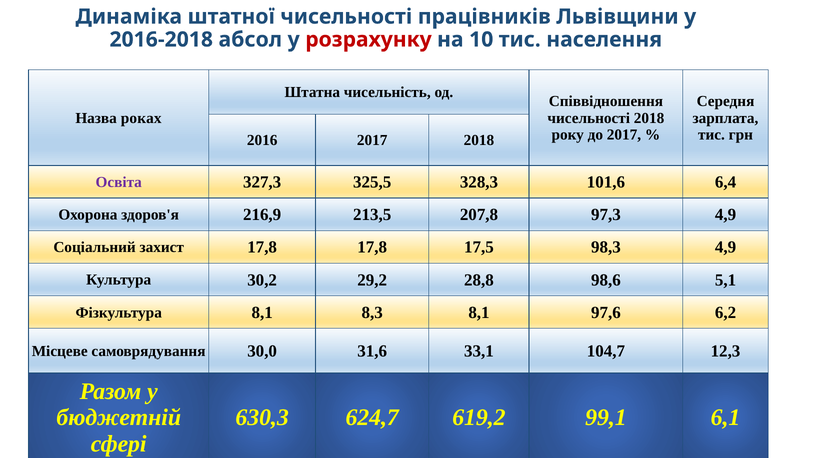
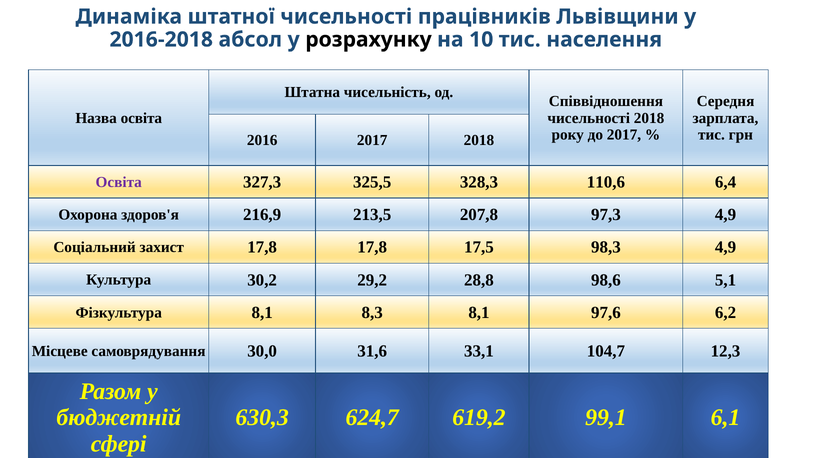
розрахунку colour: red -> black (368, 40)
Назва роках: роках -> освіта (141, 118)
101,6: 101,6 -> 110,6 (606, 182)
